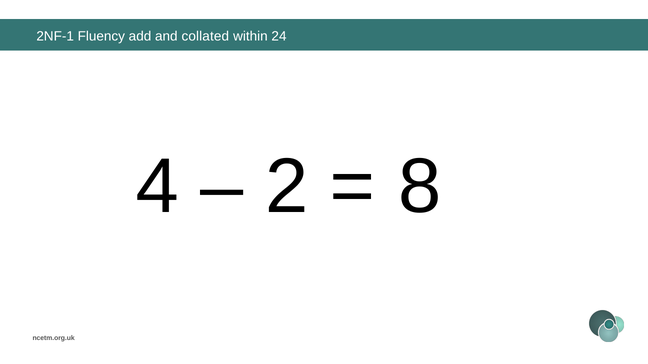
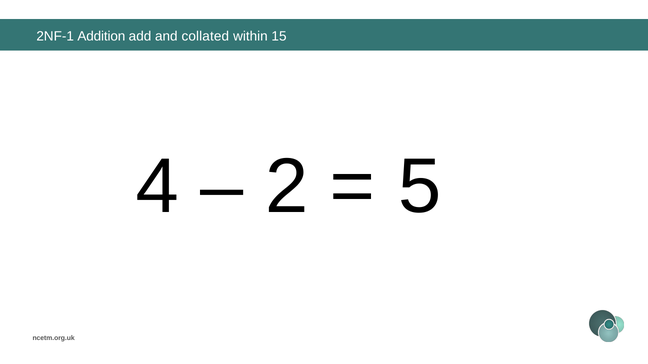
Fluency: Fluency -> Addition (101, 36)
24: 24 -> 15 (279, 36)
8: 8 -> 5 (420, 187)
